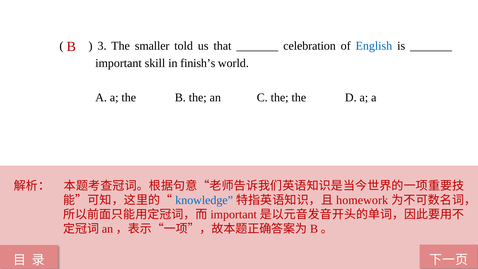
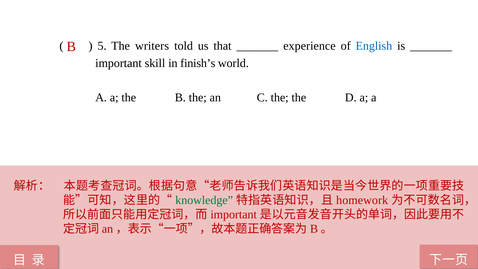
3: 3 -> 5 (102, 46)
smaller: smaller -> writers (152, 46)
celebration: celebration -> experience (309, 46)
knowledge colour: blue -> green (204, 200)
